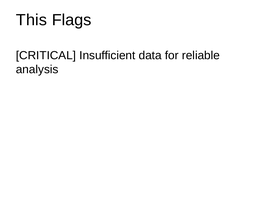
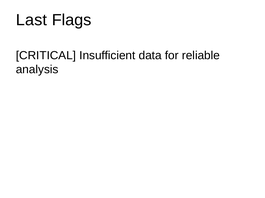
This: This -> Last (32, 20)
